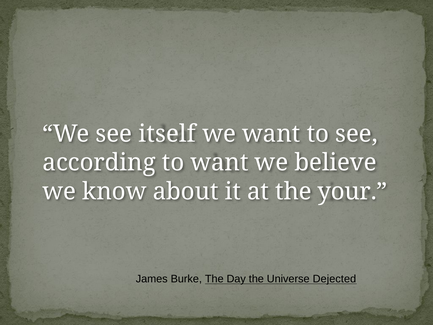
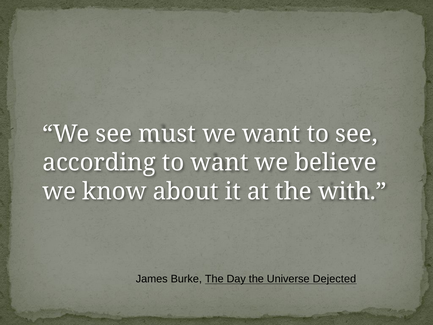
itself: itself -> must (167, 134)
your: your -> with (352, 191)
